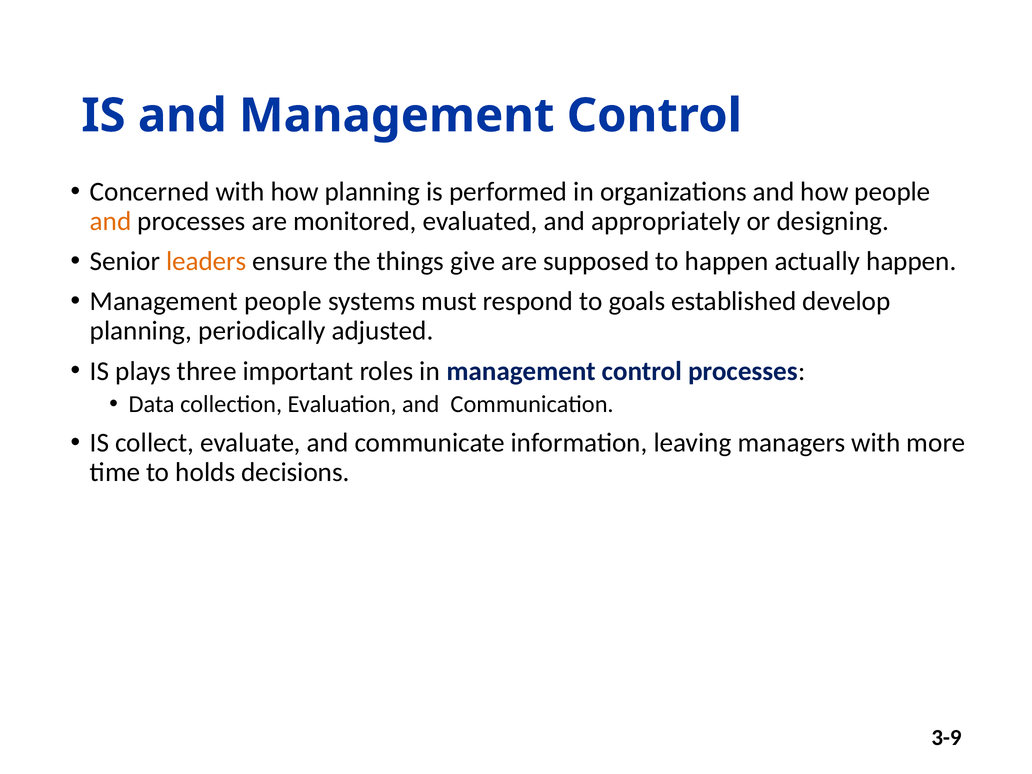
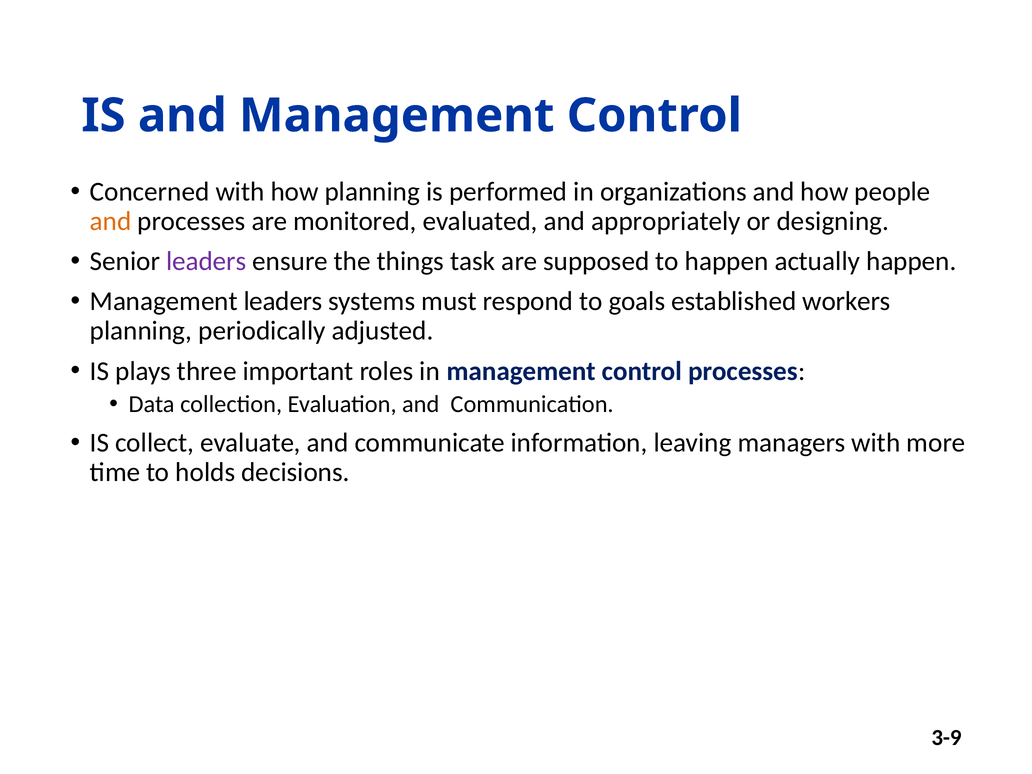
leaders colour: orange -> purple (206, 261)
give: give -> task (473, 261)
Management people: people -> leaders (283, 301)
develop: develop -> workers (847, 301)
